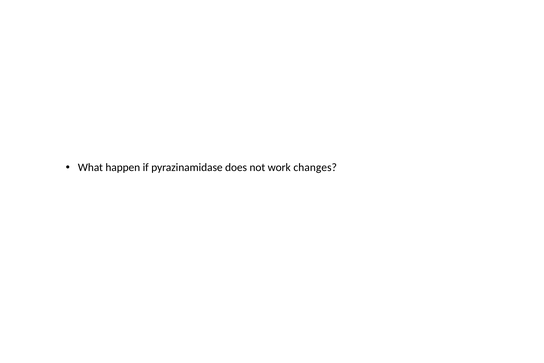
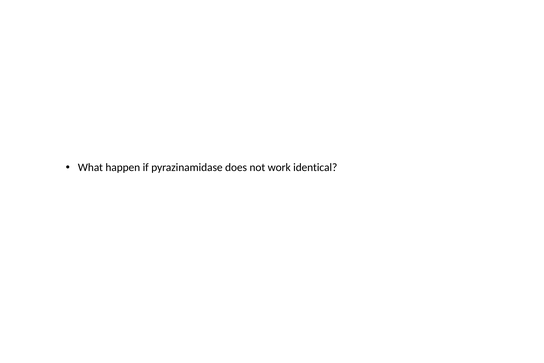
changes: changes -> identical (315, 167)
